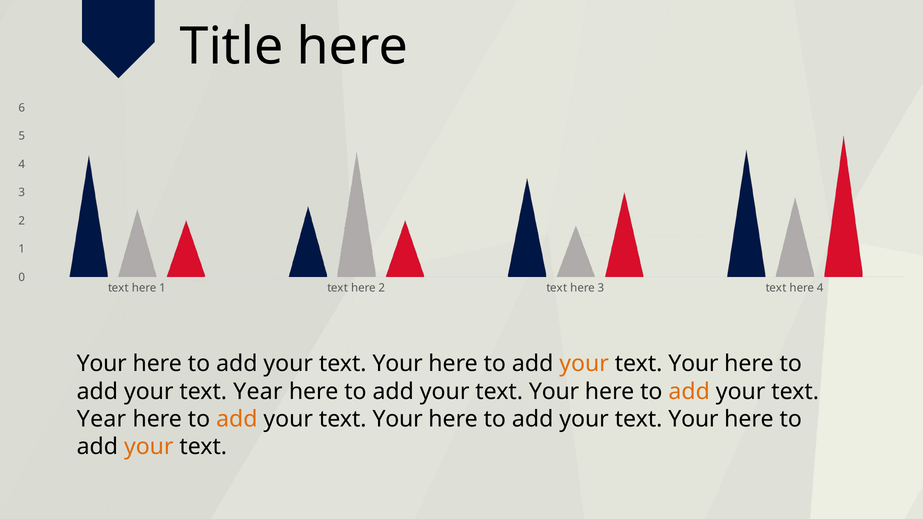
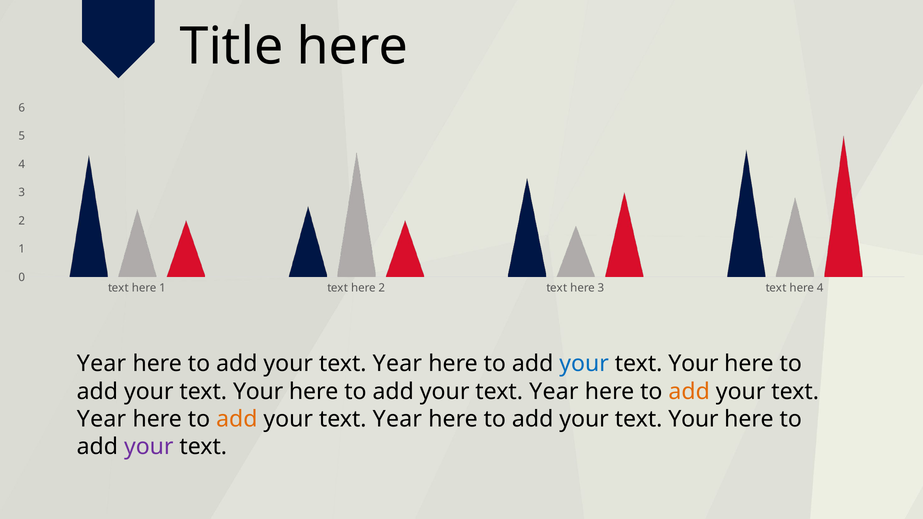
Your: Your -> Year (101, 364)
Your: Your -> Year (397, 364)
your colour: orange -> blue (584, 364)
Year: Year -> Your (258, 392)
Your: Your -> Year (554, 392)
Your: Your -> Year (397, 419)
your colour: orange -> purple (149, 447)
